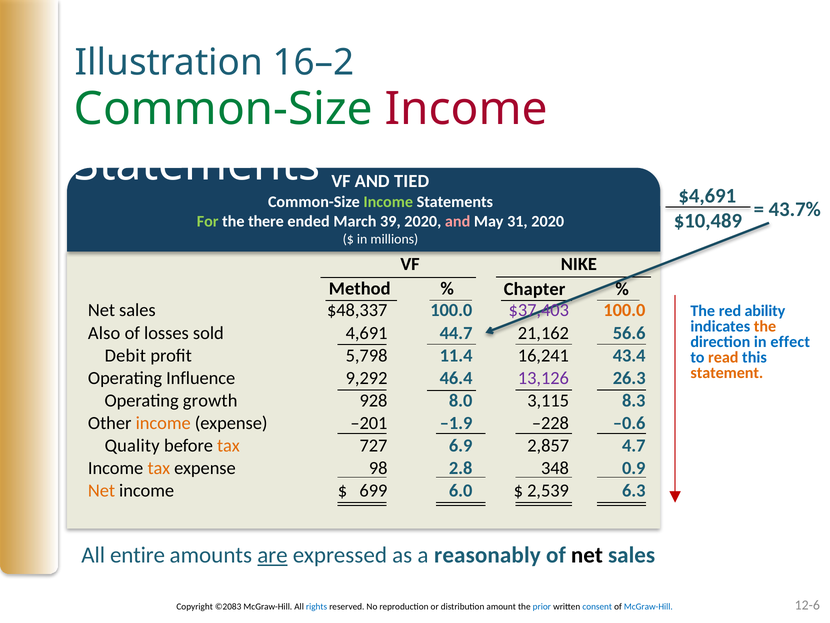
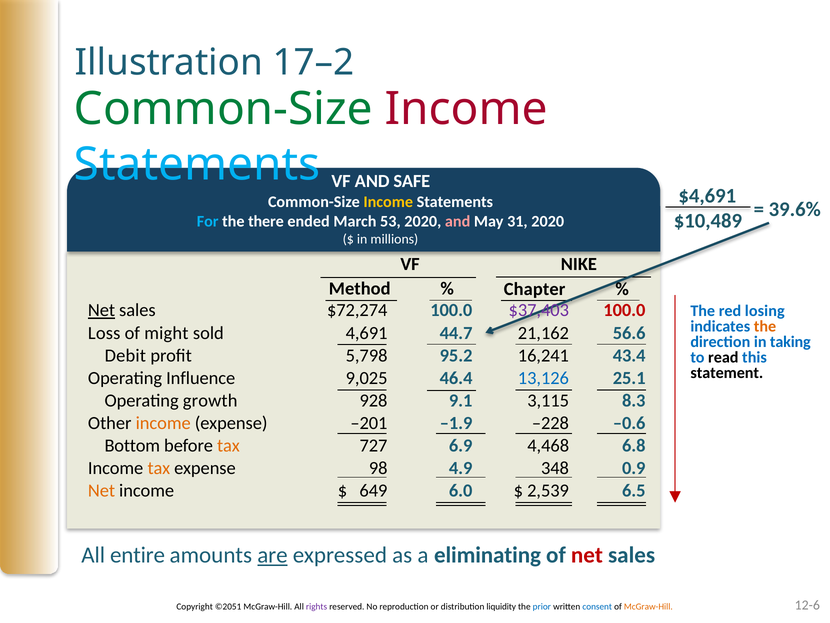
16–2: 16–2 -> 17–2 (314, 62)
Statements colour: white -> light blue (197, 164)
TIED: TIED -> SAFE (412, 181)
Income colour: light green -> yellow (388, 202)
43.7%: 43.7% -> 39.6% (795, 209)
For colour: light green -> light blue (208, 221)
39: 39 -> 53 (390, 221)
Net underline: none -> present (102, 310)
$48,337: $48,337 -> $72,274 (357, 310)
100.0 colour: orange -> red (624, 310)
ability: ability -> losing (765, 311)
Also: Also -> Loss (104, 333)
losses: losses -> might (166, 333)
effect: effect -> taking (790, 342)
11.4: 11.4 -> 95.2 (456, 355)
read colour: orange -> black (723, 357)
statement colour: orange -> black (727, 373)
9,292: 9,292 -> 9,025 (367, 378)
13,126 colour: purple -> blue (543, 378)
26.3: 26.3 -> 25.1 (629, 378)
8.0: 8.0 -> 9.1 (461, 400)
Quality: Quality -> Bottom (132, 445)
2,857: 2,857 -> 4,468 (548, 445)
4.7: 4.7 -> 6.8 (634, 445)
2.8: 2.8 -> 4.9 (461, 468)
699: 699 -> 649 (373, 490)
6.3: 6.3 -> 6.5 (634, 490)
reasonably: reasonably -> eliminating (488, 555)
net colour: black -> red (587, 555)
©2083: ©2083 -> ©2051 (228, 606)
rights colour: blue -> purple (317, 606)
amount: amount -> liquidity (501, 606)
McGraw-Hill colour: blue -> orange (648, 606)
